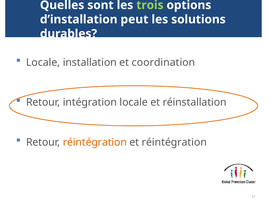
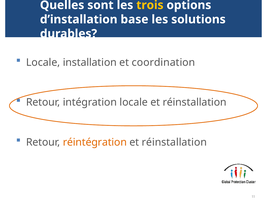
trois colour: light green -> yellow (150, 5)
peut: peut -> base (134, 19)
réintégration: réintégration -> réinstallation (174, 142)
